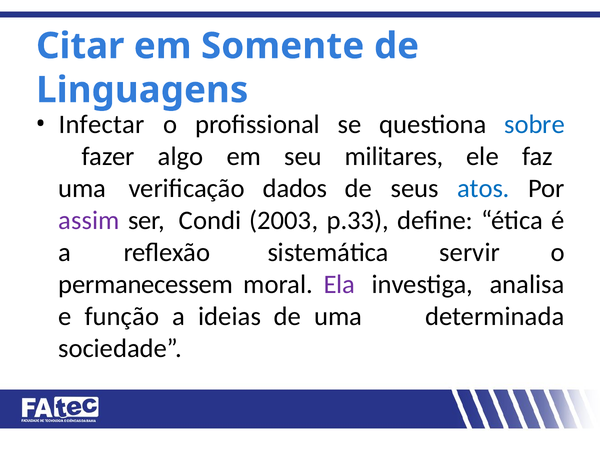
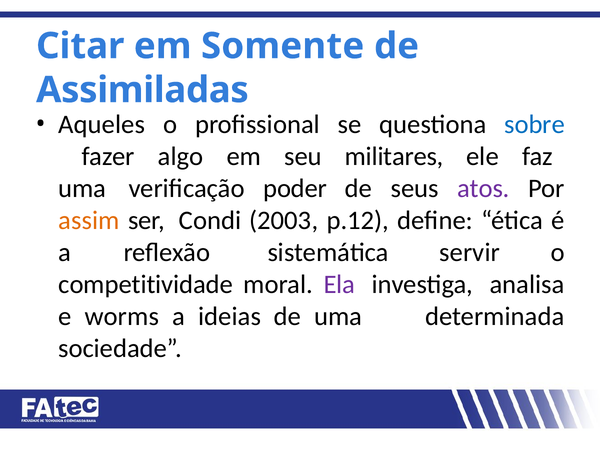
Linguagens: Linguagens -> Assimiladas (142, 90)
Infectar: Infectar -> Aqueles (102, 124)
dados: dados -> poder (295, 188)
atos colour: blue -> purple (483, 188)
assim colour: purple -> orange (89, 220)
p.33: p.33 -> p.12 (358, 220)
permanecessem: permanecessem -> competitividade (146, 284)
função: função -> worms (122, 316)
